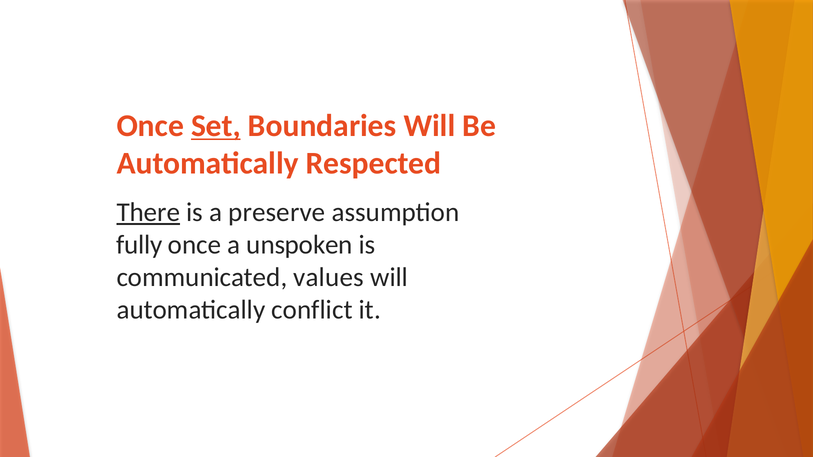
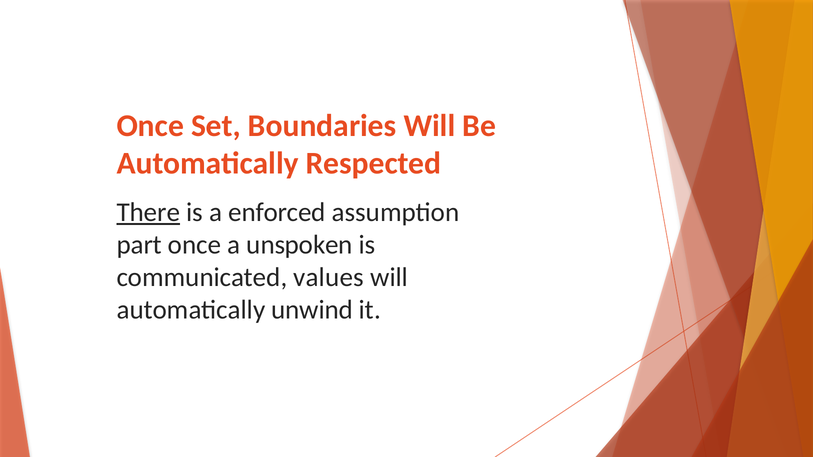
Set underline: present -> none (216, 126)
preserve: preserve -> enforced (277, 212)
fully: fully -> part (139, 245)
conflict: conflict -> unwind (312, 310)
